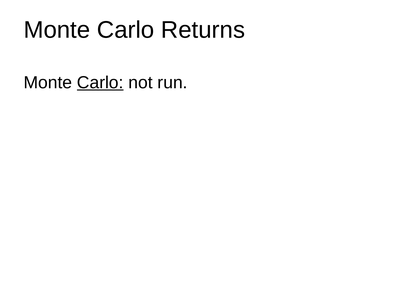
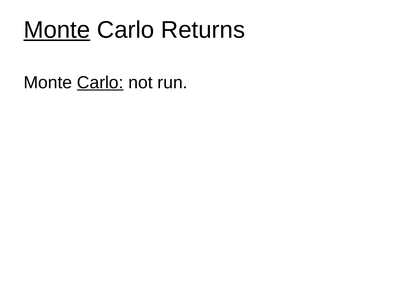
Monte underline: none -> present (57, 30)
